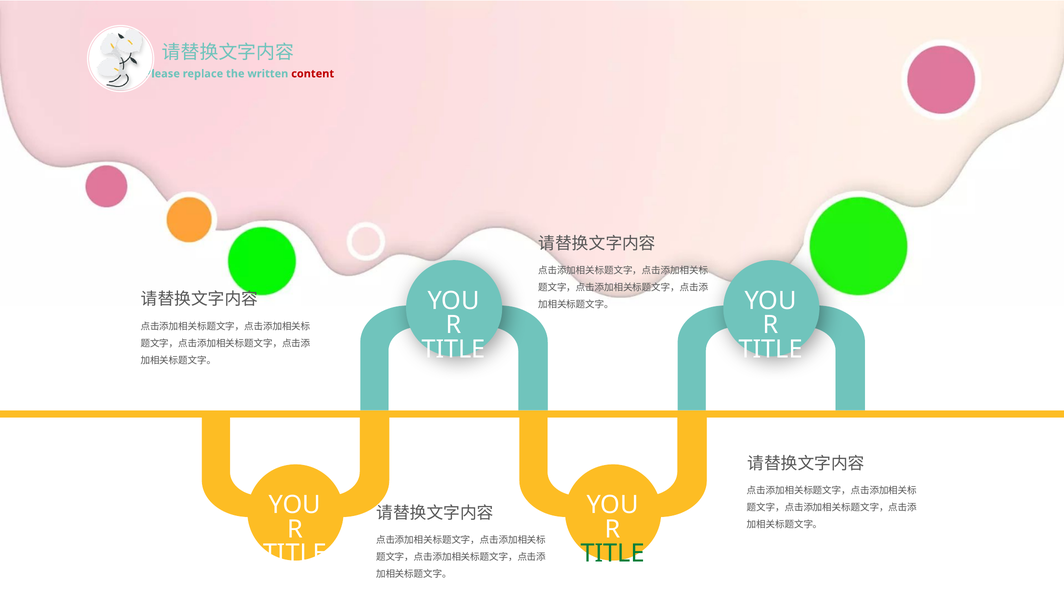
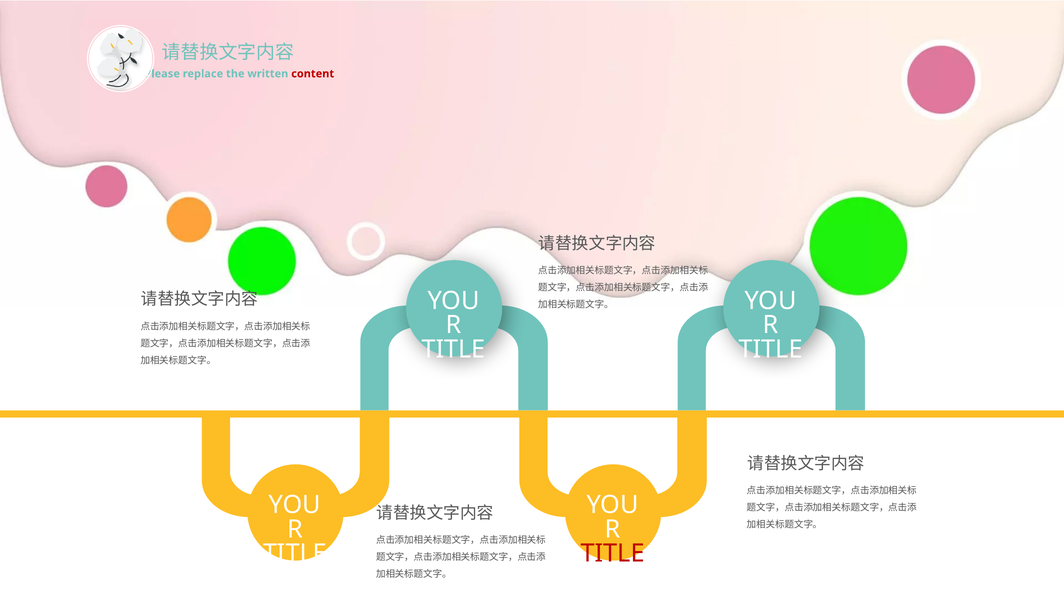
TITLE colour: green -> red (613, 553)
